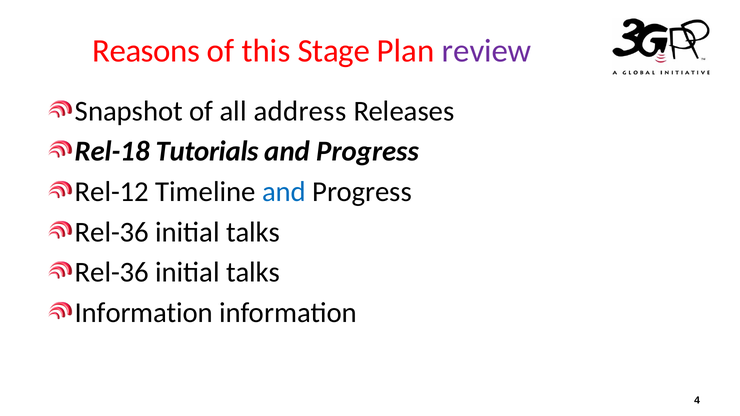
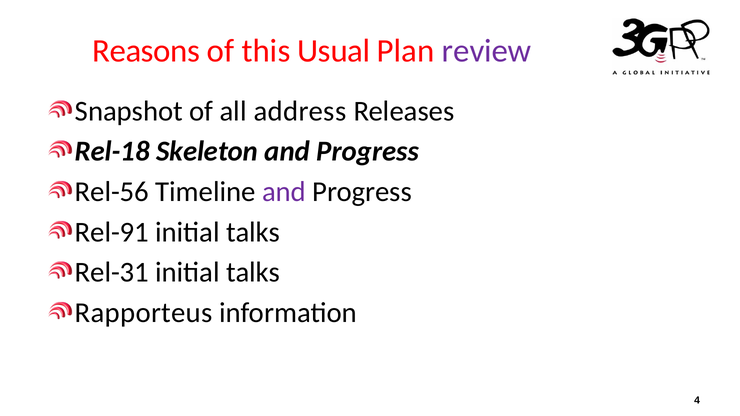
Stage: Stage -> Usual (334, 51)
Tutorials: Tutorials -> Skeleton (207, 152)
Rel-12: Rel-12 -> Rel-56 (112, 192)
and colour: blue -> purple (284, 192)
Rel-36: Rel-36 -> Rel-91 (112, 232)
Rel-36: Rel-36 -> Rel-31 (112, 273)
Information: Information -> Rapporteus (144, 313)
